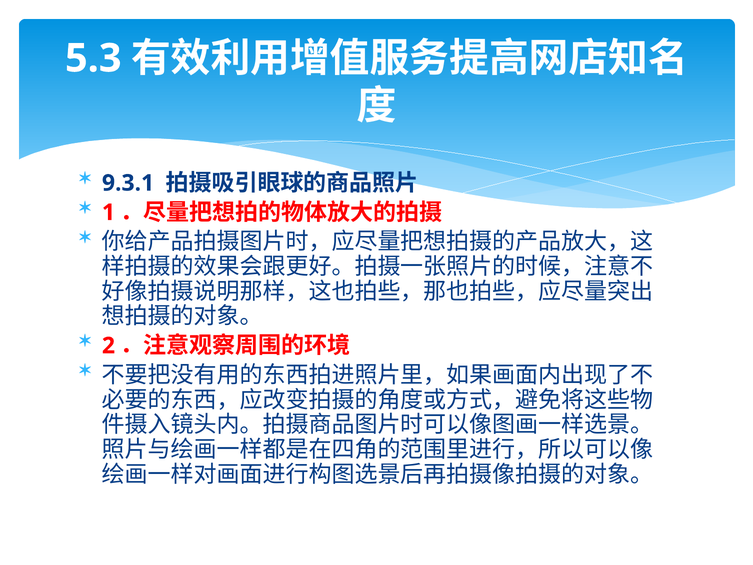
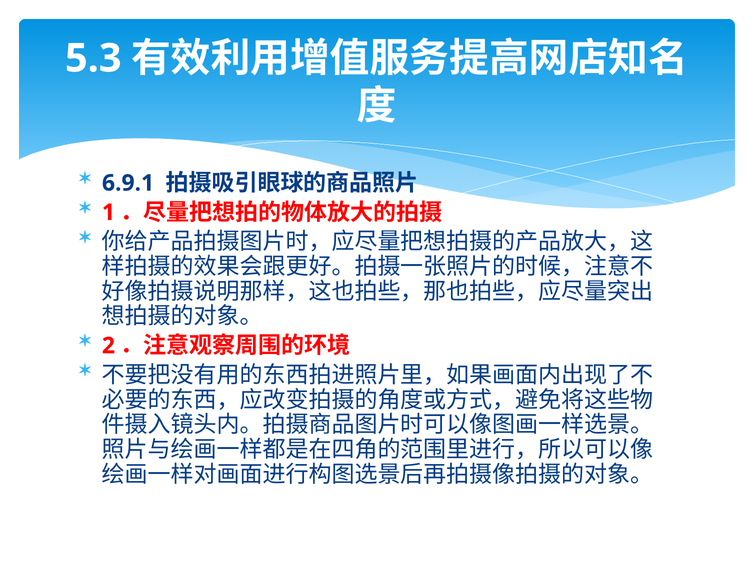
9.3.1: 9.3.1 -> 6.9.1 (128, 183)
